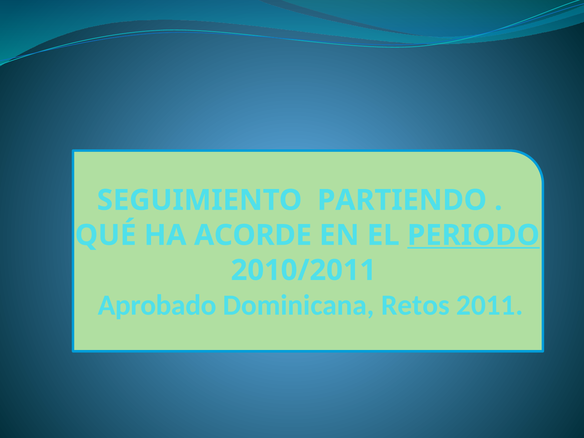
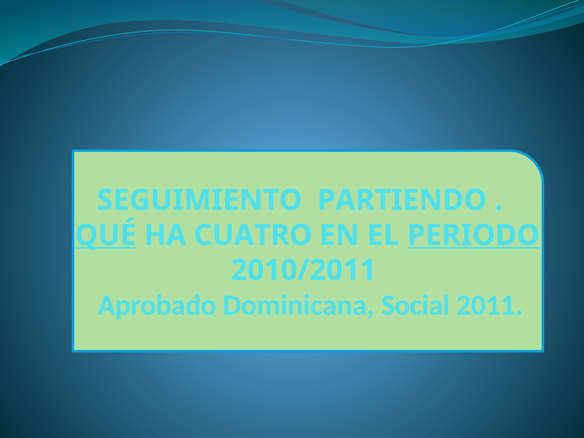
QUÉ underline: none -> present (106, 235)
ACORDE: ACORDE -> CUATRO (253, 235)
Retos: Retos -> Social (416, 305)
